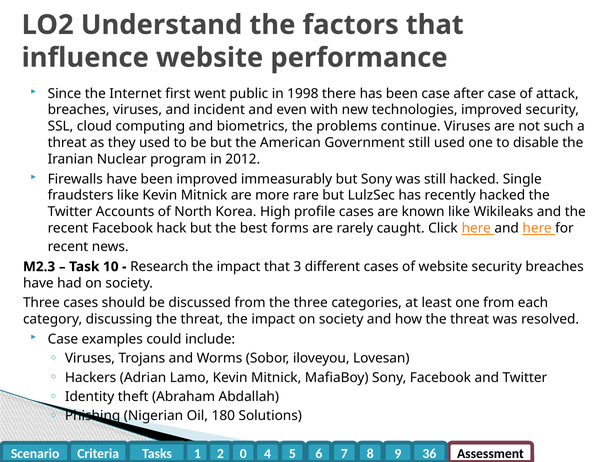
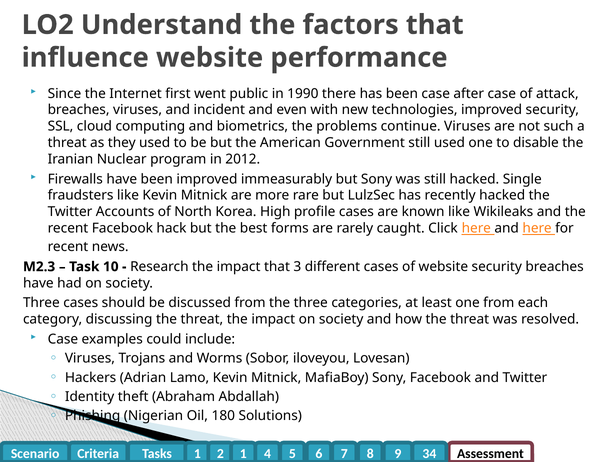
1998: 1998 -> 1990 (303, 94)
0: 0 -> 1 (243, 454)
36: 36 -> 34 (429, 454)
